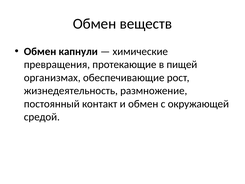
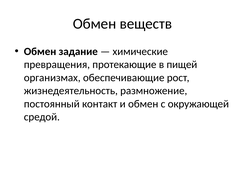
капнули: капнули -> задание (78, 51)
